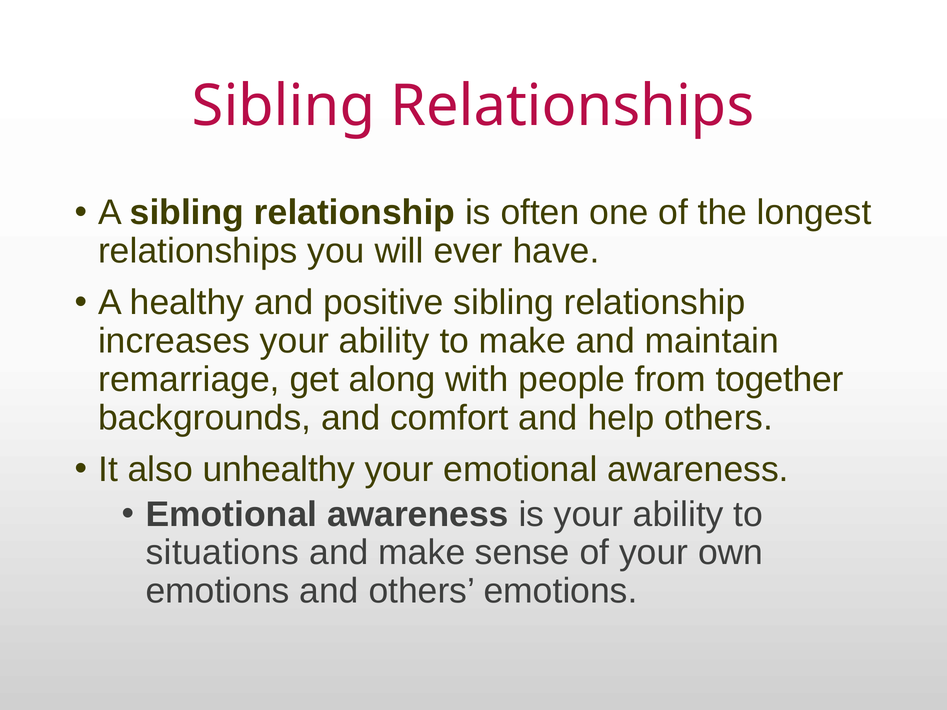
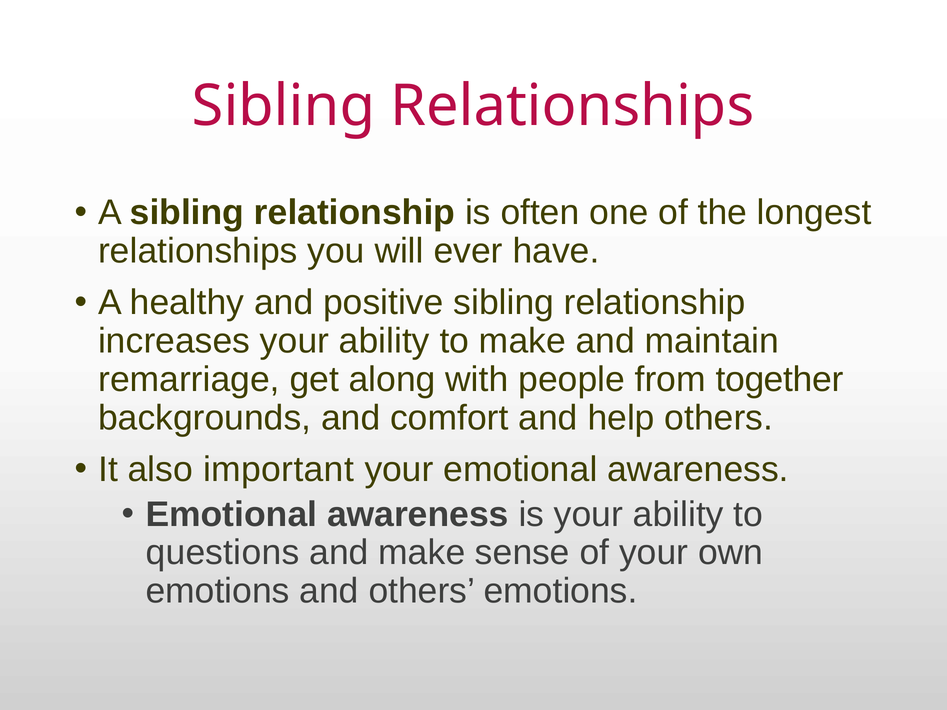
unhealthy: unhealthy -> important (279, 470)
situations: situations -> questions (222, 553)
